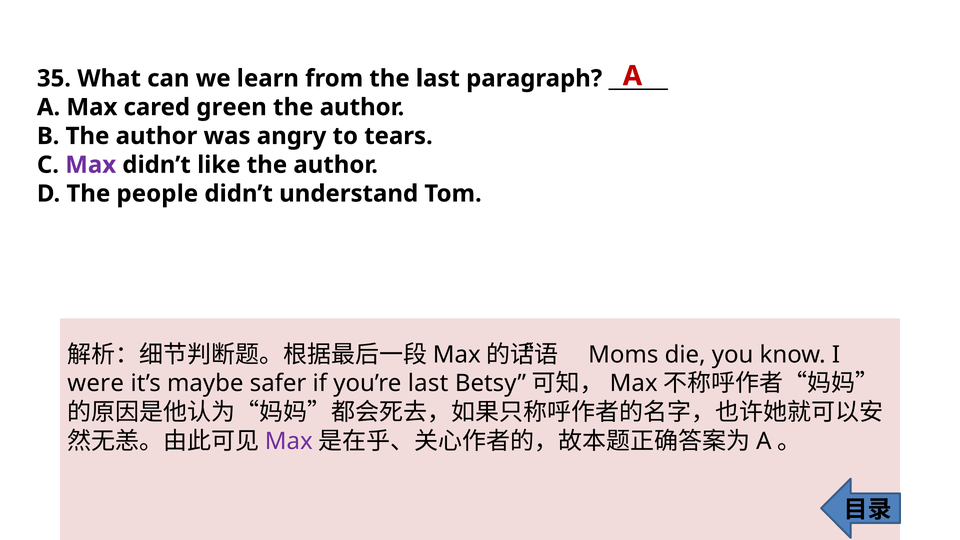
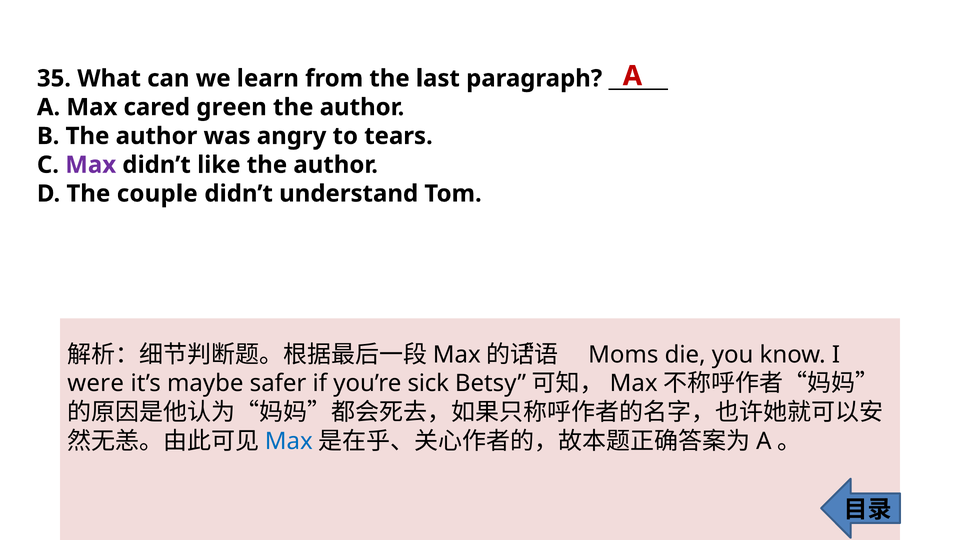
people: people -> couple (157, 194)
you’re last: last -> sick (428, 384)
Max colour: purple -> blue (289, 441)
